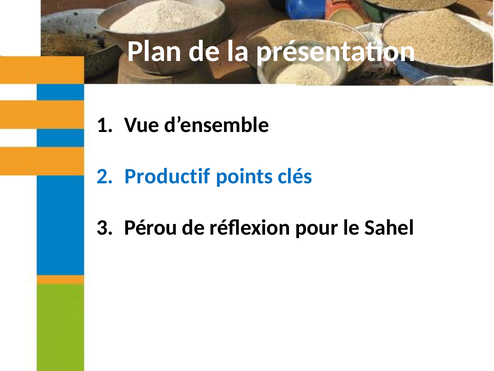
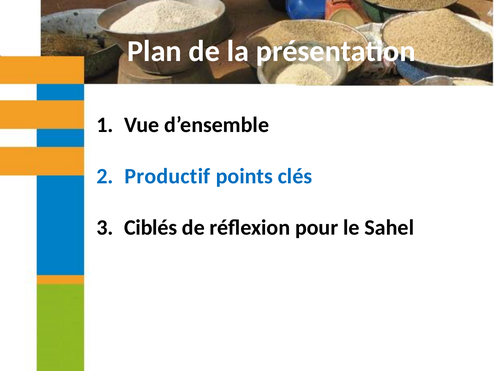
Pérou: Pérou -> Ciblés (151, 227)
